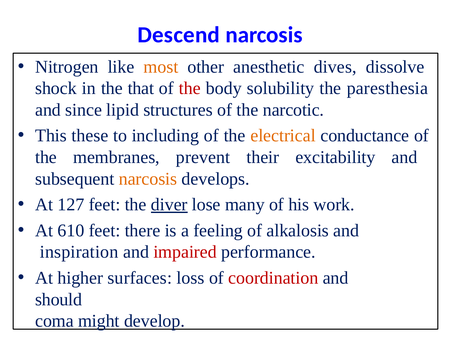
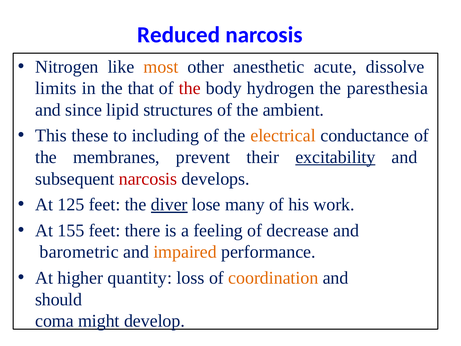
Descend: Descend -> Reduced (179, 35)
dives: dives -> acute (335, 67)
shock: shock -> limits (56, 88)
solubility: solubility -> hydrogen (281, 88)
narcotic: narcotic -> ambient (293, 110)
excitability underline: none -> present (335, 157)
narcosis colour: orange -> red (148, 179)
127: 127 -> 125 (71, 204)
610: 610 -> 155 (71, 230)
alkalosis: alkalosis -> decrease (298, 230)
inspiration: inspiration -> barometric (79, 252)
impaired colour: red -> orange (185, 252)
surfaces: surfaces -> quantity (140, 278)
coordination colour: red -> orange (273, 278)
